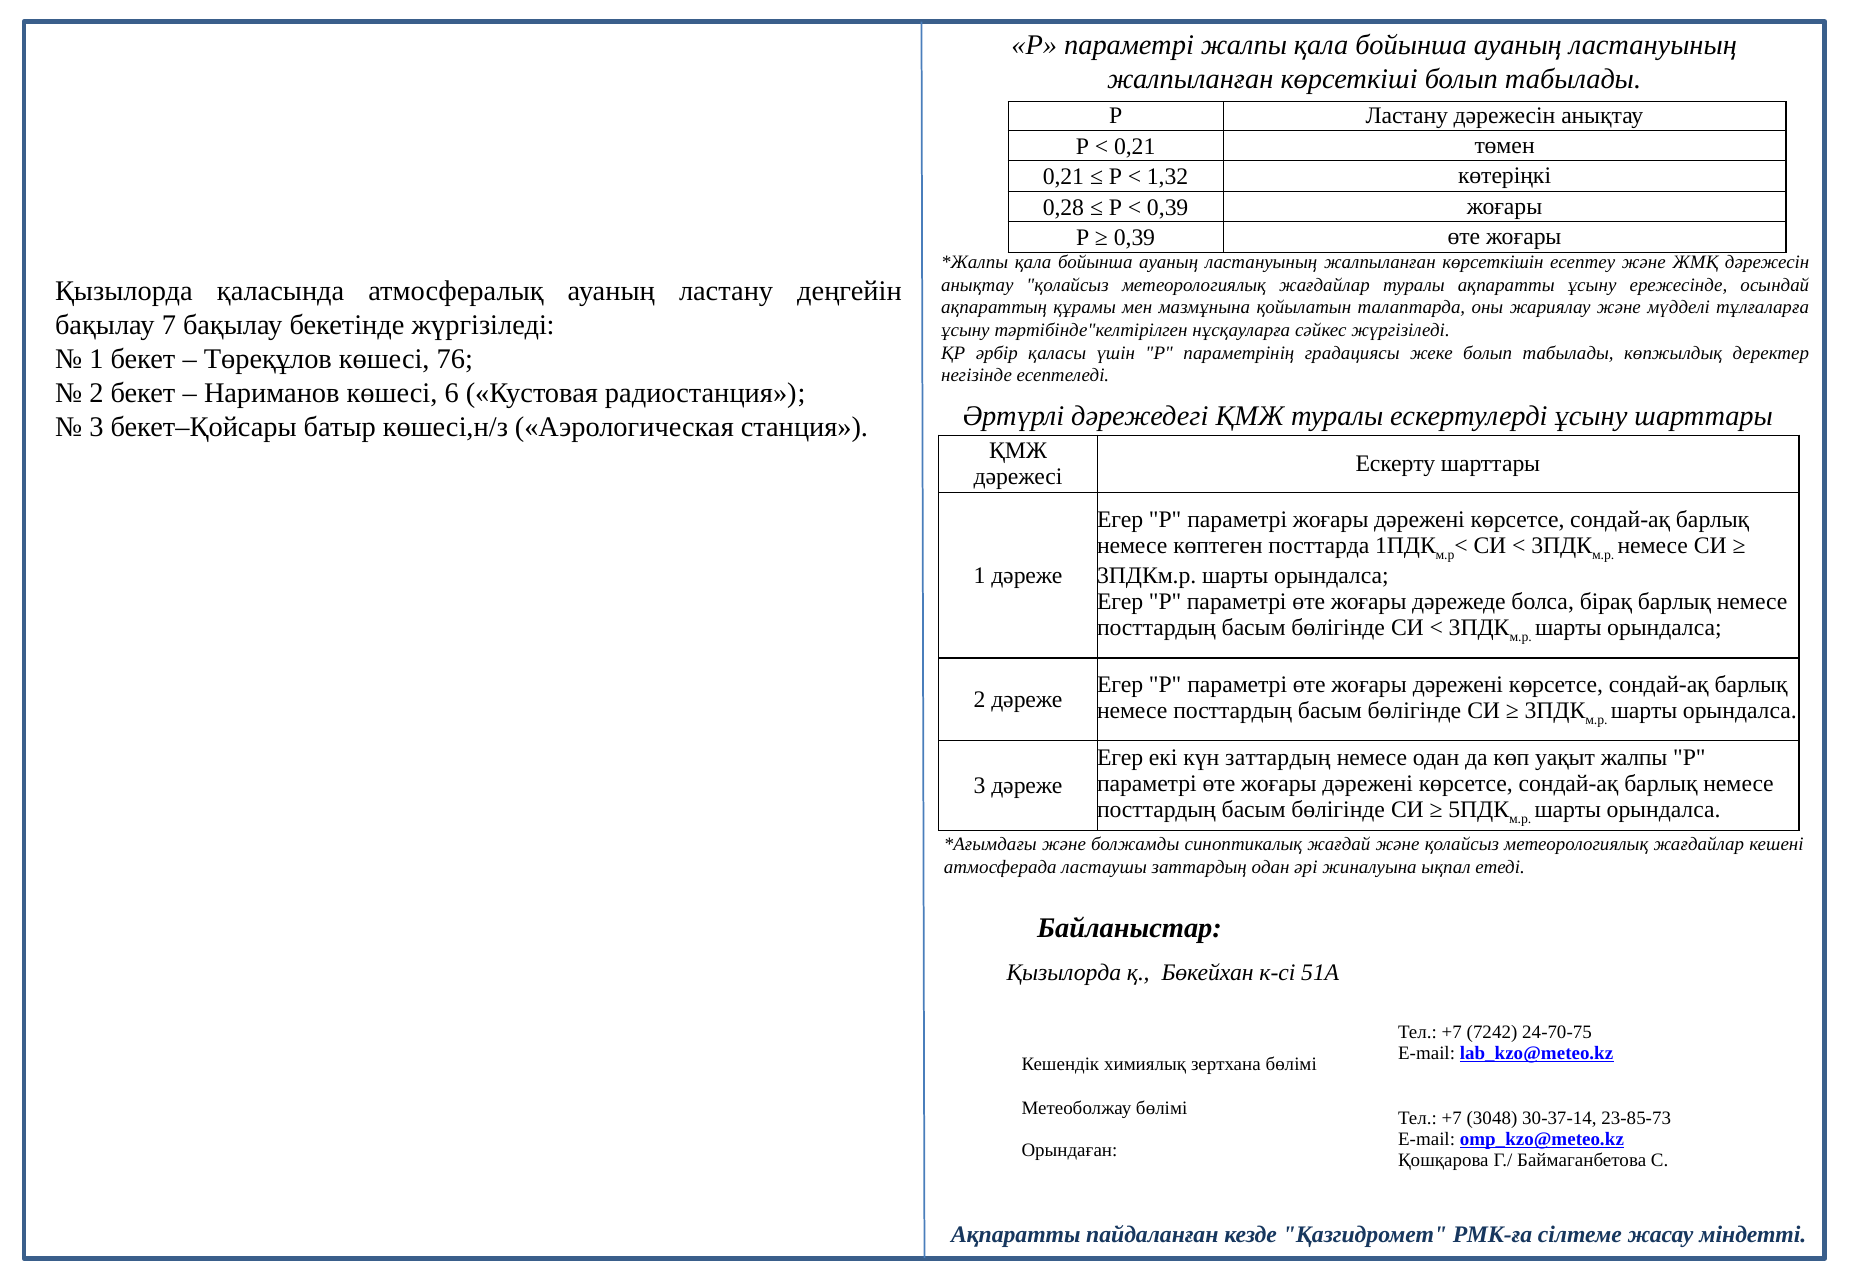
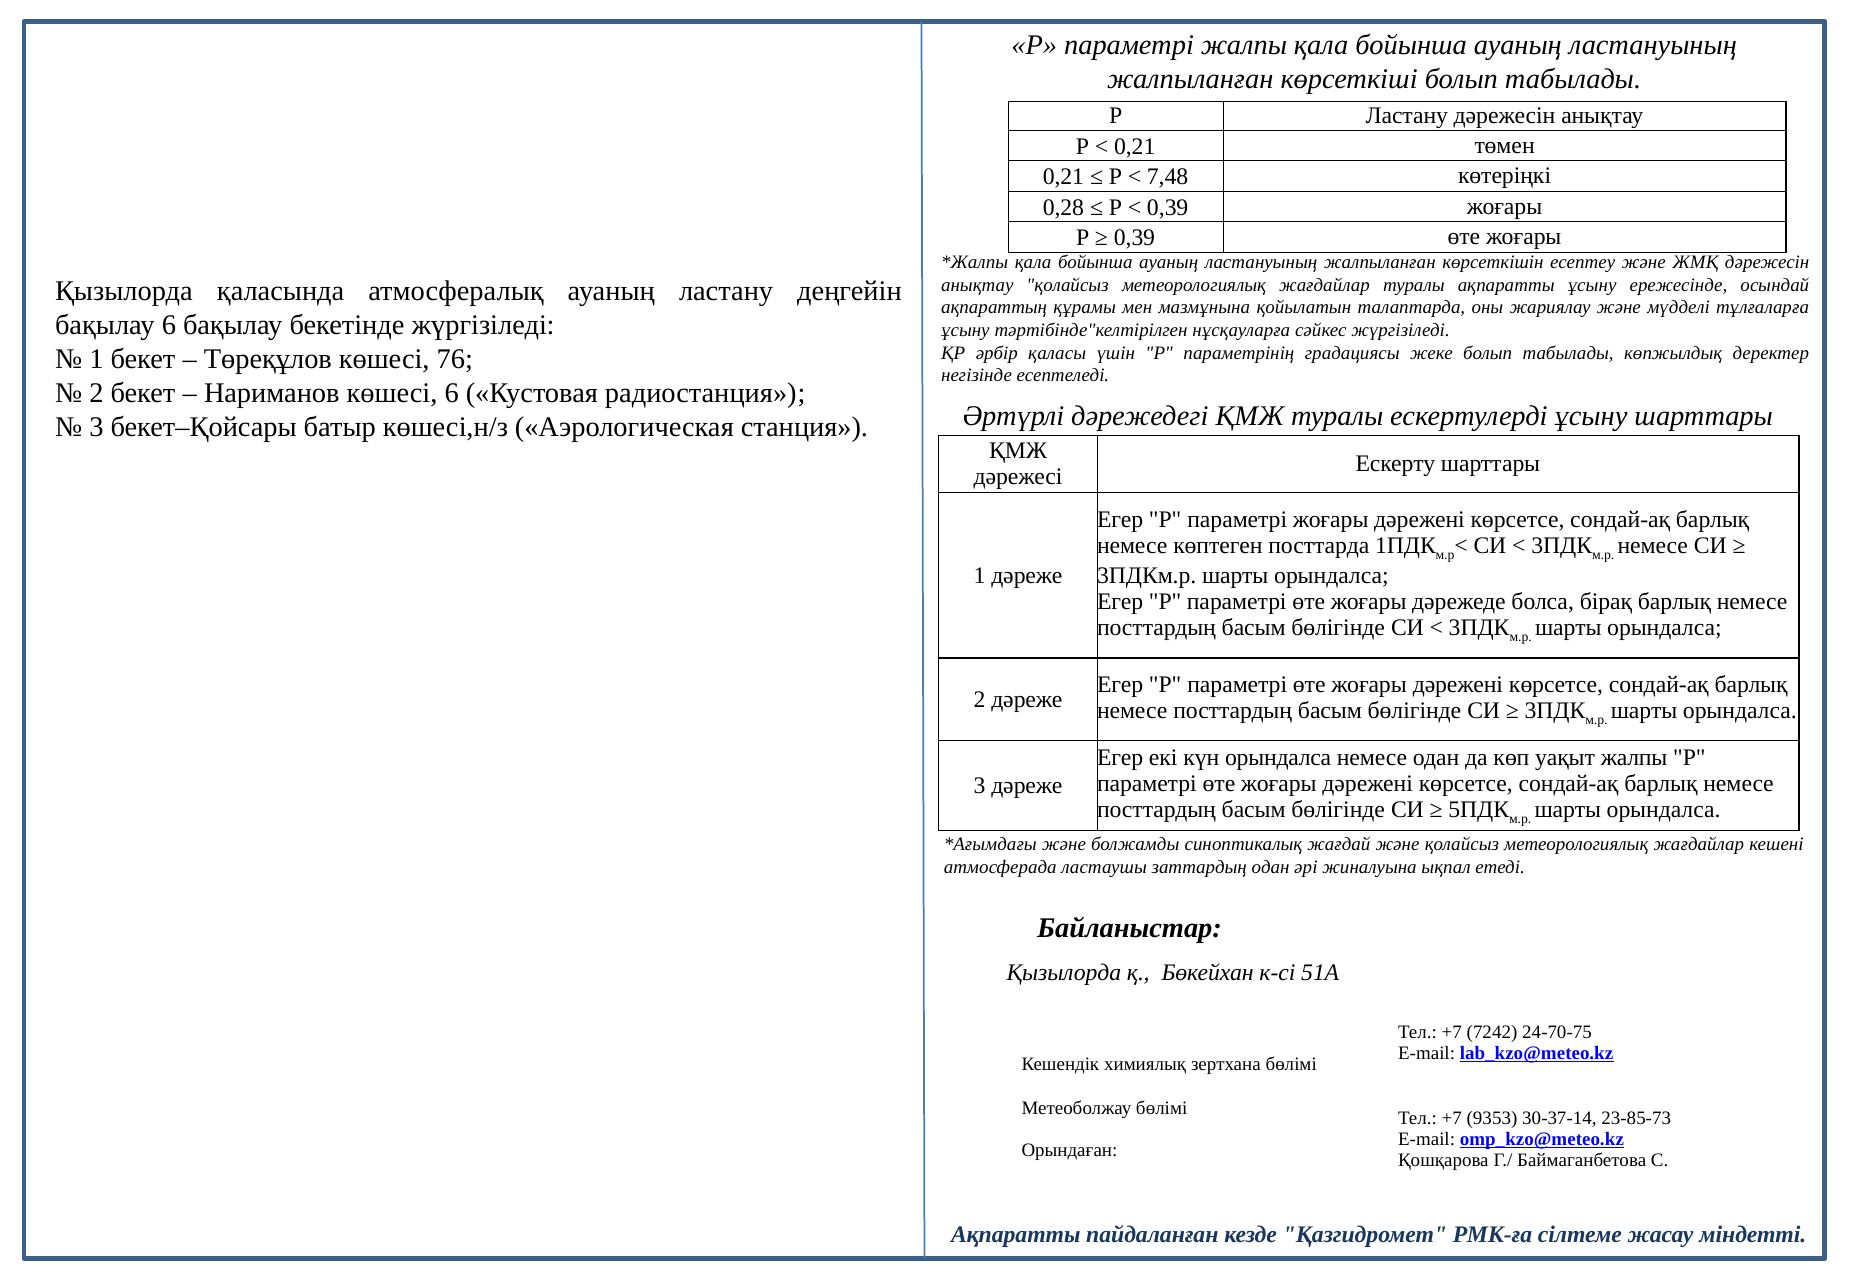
1,32: 1,32 -> 7,48 (1168, 177)
бақылау 7: 7 -> 6 (169, 325)
күн заттардың: заттардың -> орындалса (1278, 758)
3048: 3048 -> 9353 (1492, 1119)
